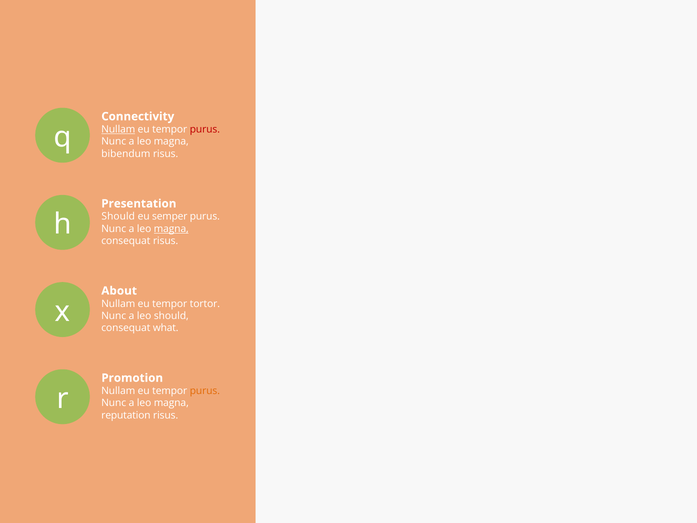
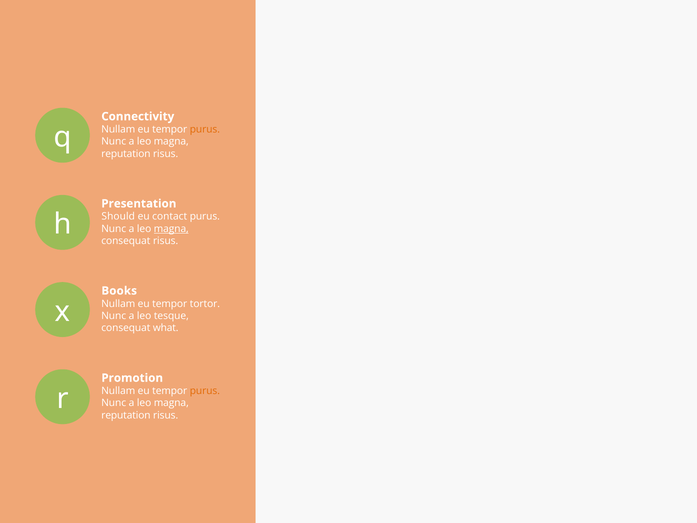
Nullam underline: present -> none (118, 129)
purus colour: red -> orange (205, 129)
bibendum: bibendum -> reputation (126, 154)
semper: semper -> contact (170, 216)
About: About -> Books (119, 291)
leo should: should -> tesque (171, 316)
